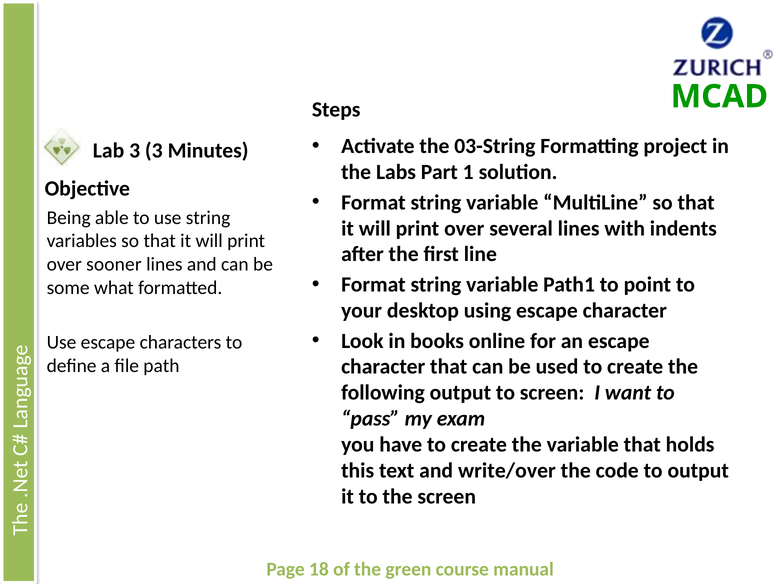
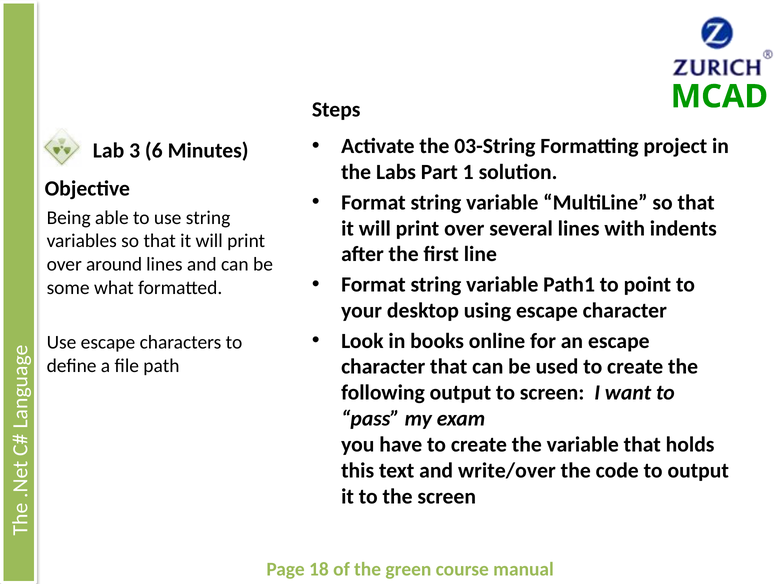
3 3: 3 -> 6 (154, 150)
sooner: sooner -> around (114, 264)
